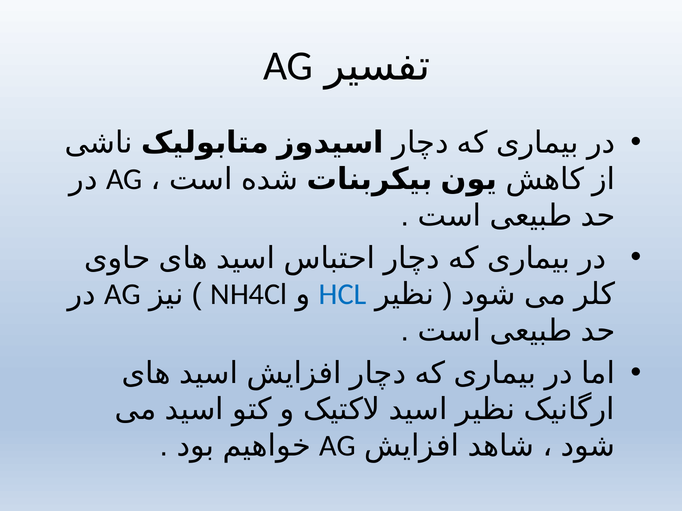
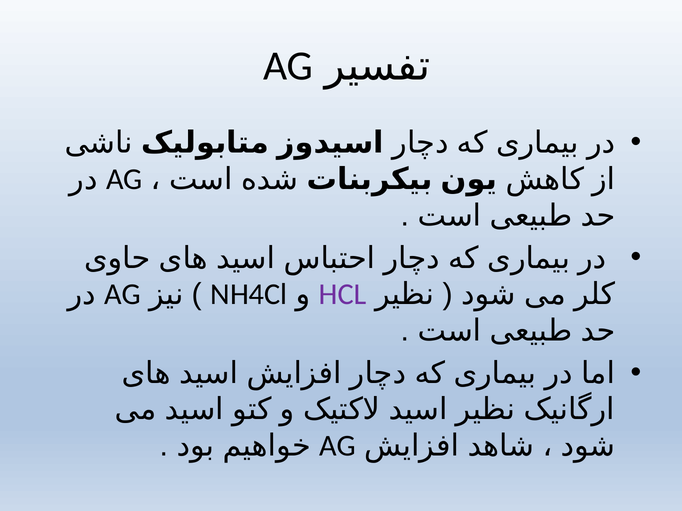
HCL colour: blue -> purple (343, 295)
